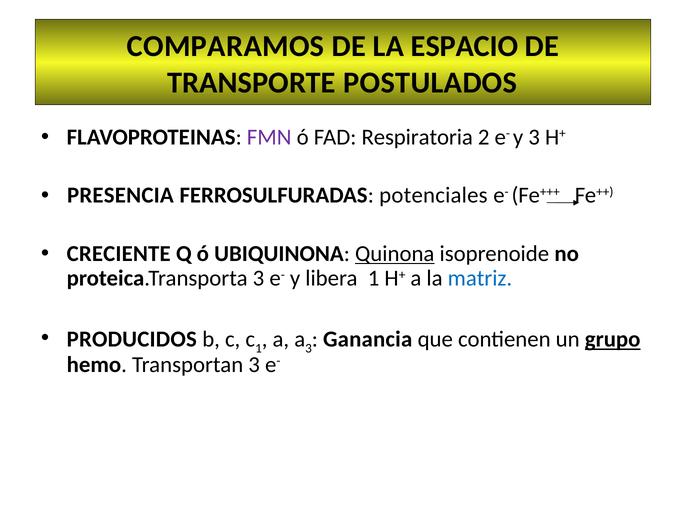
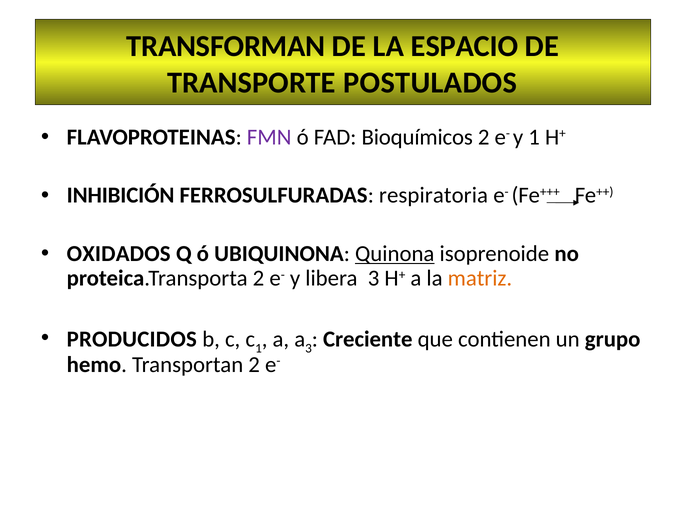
COMPARAMOS: COMPARAMOS -> TRANSFORMAN (226, 46)
Respiratoria: Respiratoria -> Bioquímicos (417, 137)
y 3: 3 -> 1 (534, 137)
PRESENCIA: PRESENCIA -> INHIBICIÓN (121, 195)
potenciales: potenciales -> respiratoria (434, 195)
CRECIENTE: CRECIENTE -> OXIDADOS (119, 254)
proteica.Transporta 3: 3 -> 2 (259, 278)
libera 1: 1 -> 3 (374, 278)
matriz colour: blue -> orange (480, 278)
Ganancia: Ganancia -> Creciente (368, 339)
grupo underline: present -> none (613, 339)
Transportan 3: 3 -> 2 (254, 365)
